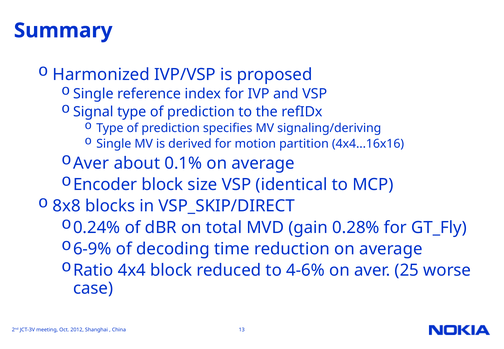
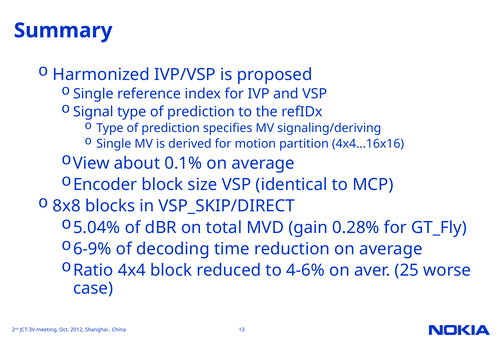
Aver: Aver -> View (91, 163)
0.24%: 0.24% -> 5.04% (97, 227)
